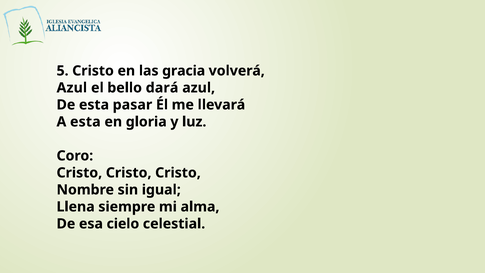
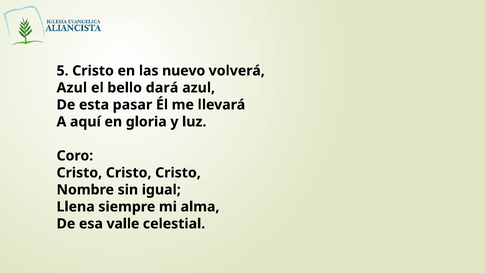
gracia: gracia -> nuevo (184, 71)
A esta: esta -> aquí (85, 122)
cielo: cielo -> valle (123, 224)
